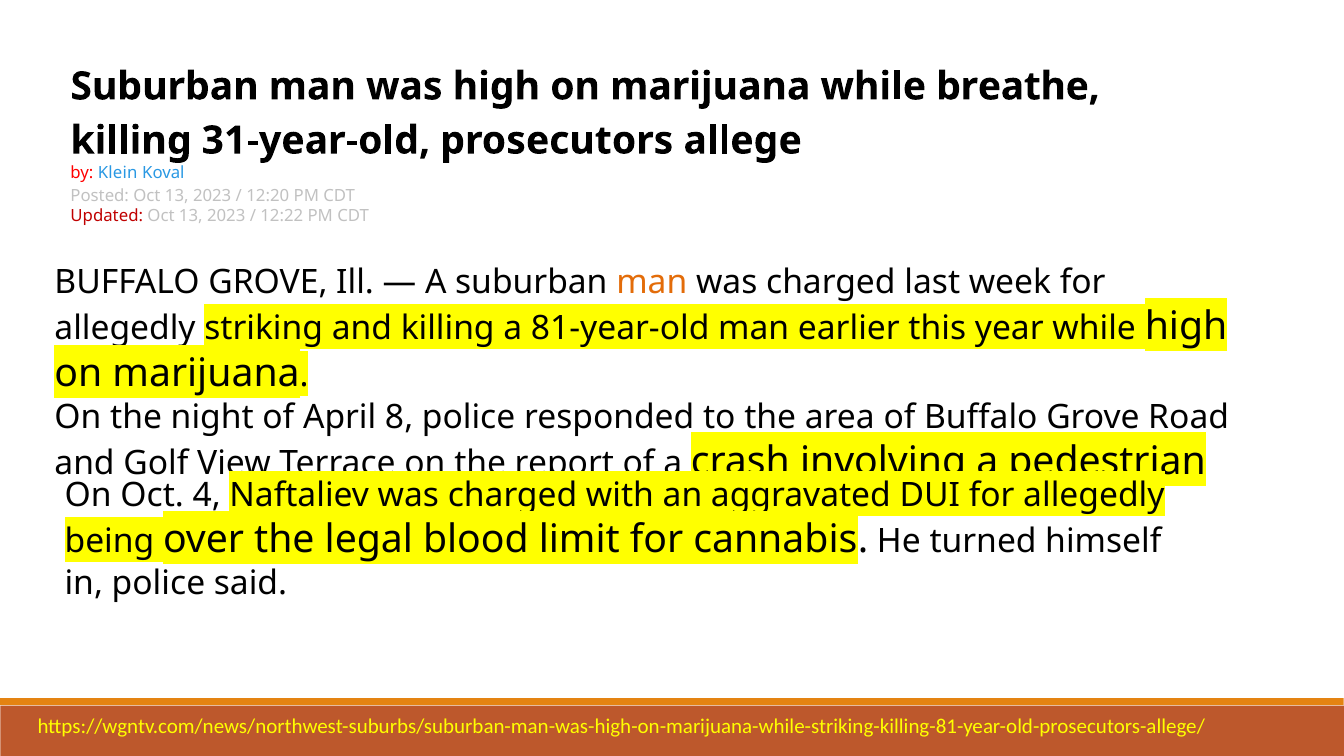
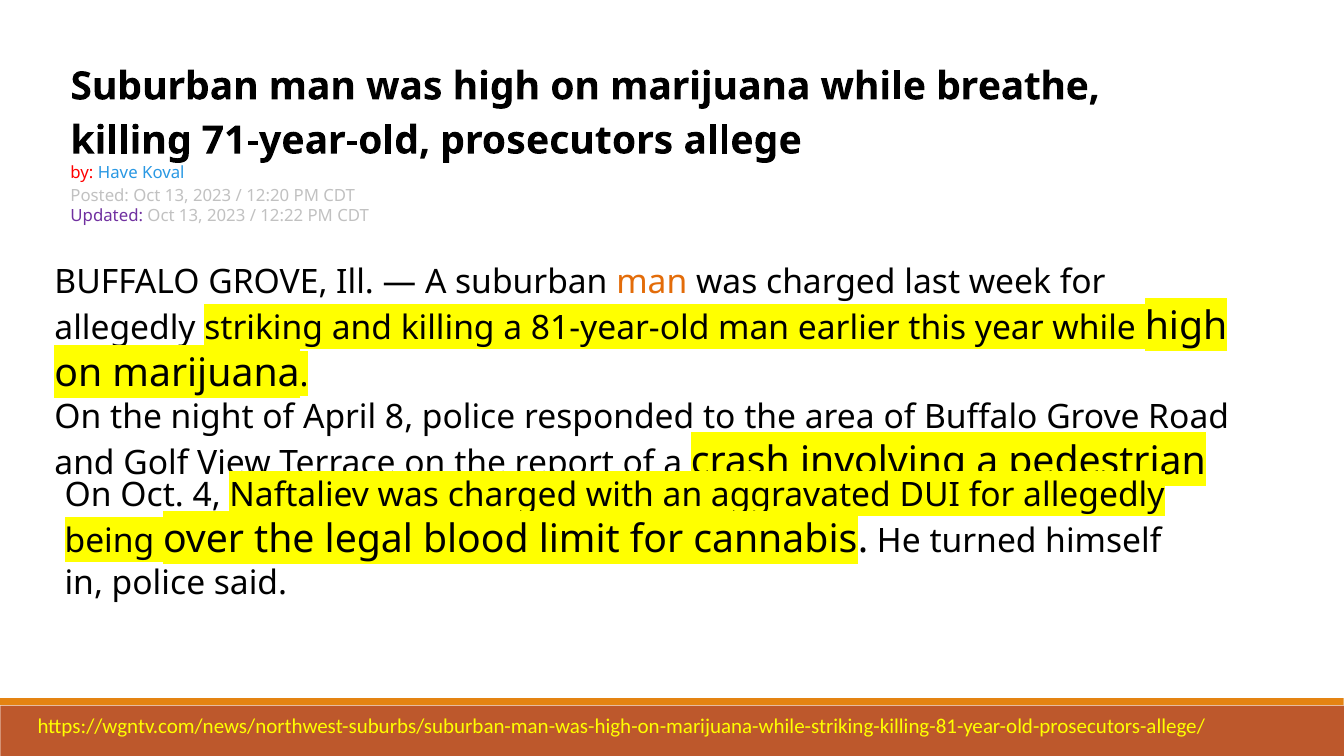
31-year-old: 31-year-old -> 71-year-old (316, 141)
Klein: Klein -> Have (118, 173)
Updated colour: red -> purple (107, 216)
